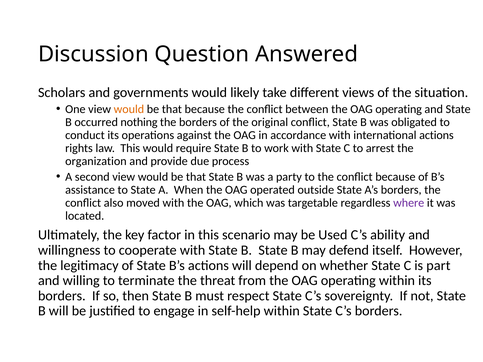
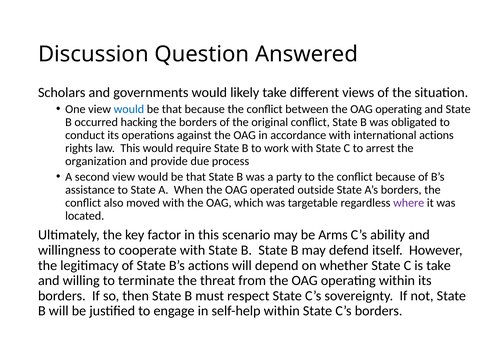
would colour: orange -> blue (129, 109)
nothing: nothing -> hacking (139, 122)
Used: Used -> Arms (333, 235)
is part: part -> take (439, 266)
